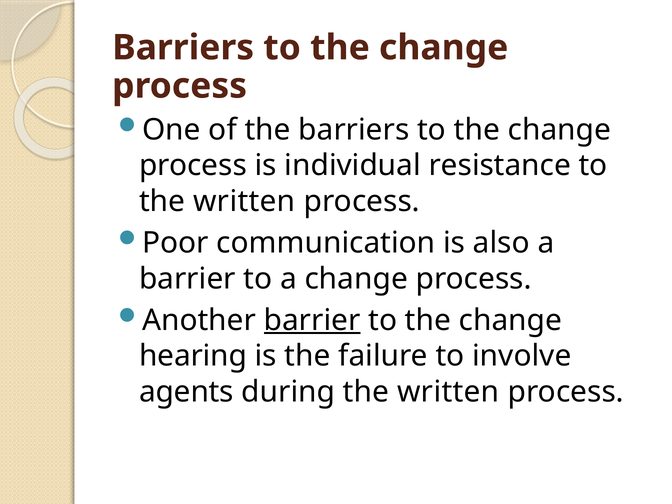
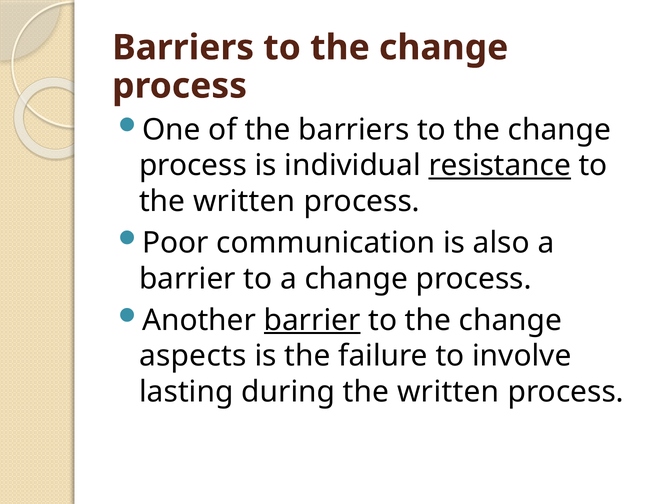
resistance underline: none -> present (500, 166)
hearing: hearing -> aspects (193, 356)
agents: agents -> lasting (186, 392)
